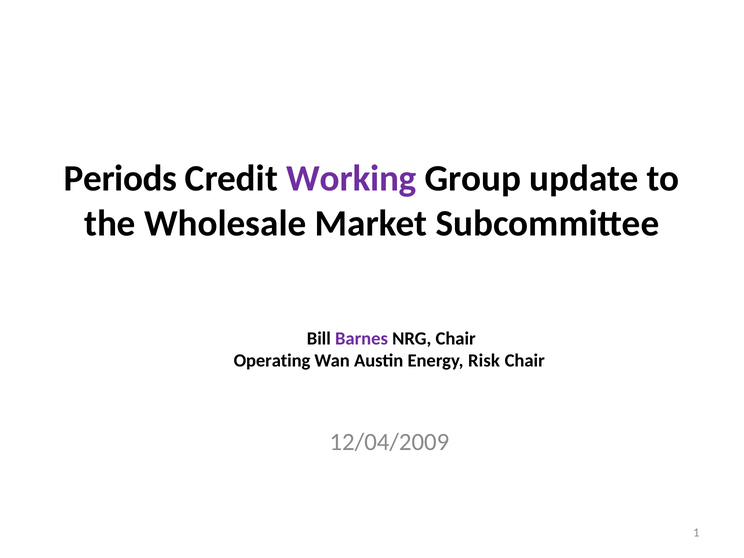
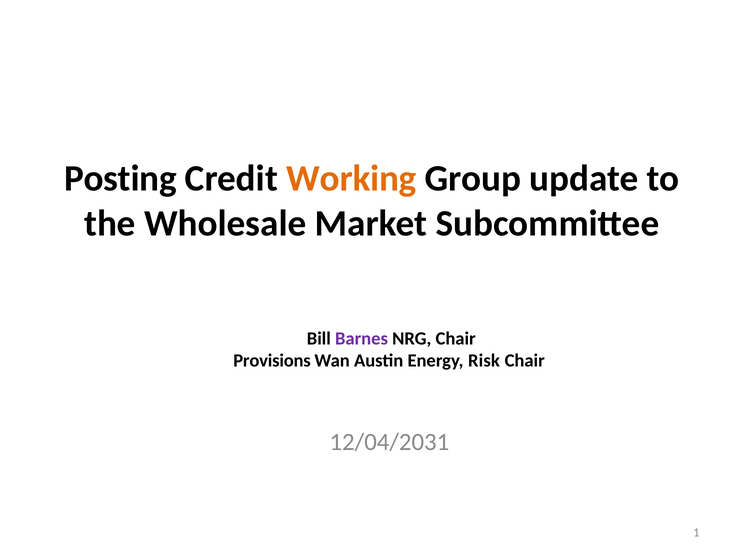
Periods: Periods -> Posting (120, 179)
Working colour: purple -> orange (351, 179)
Operating: Operating -> Provisions (272, 361)
12/04/2009: 12/04/2009 -> 12/04/2031 (389, 442)
